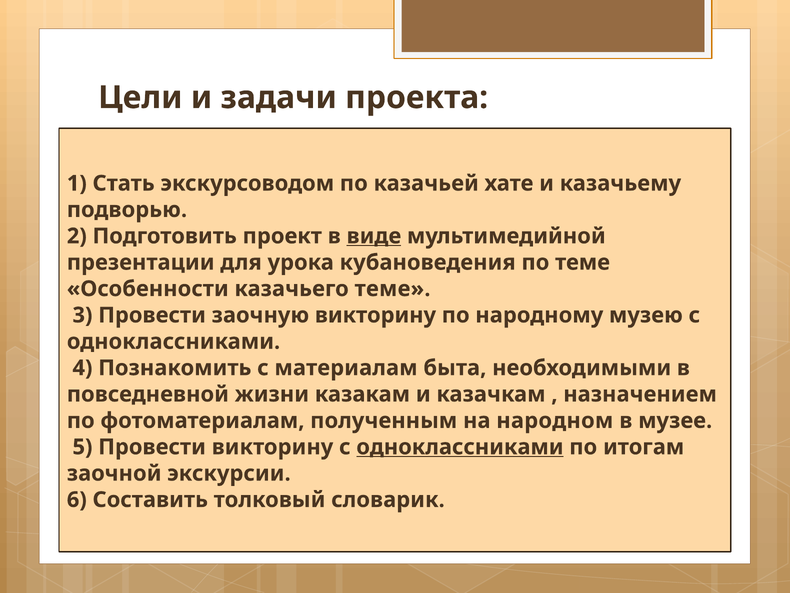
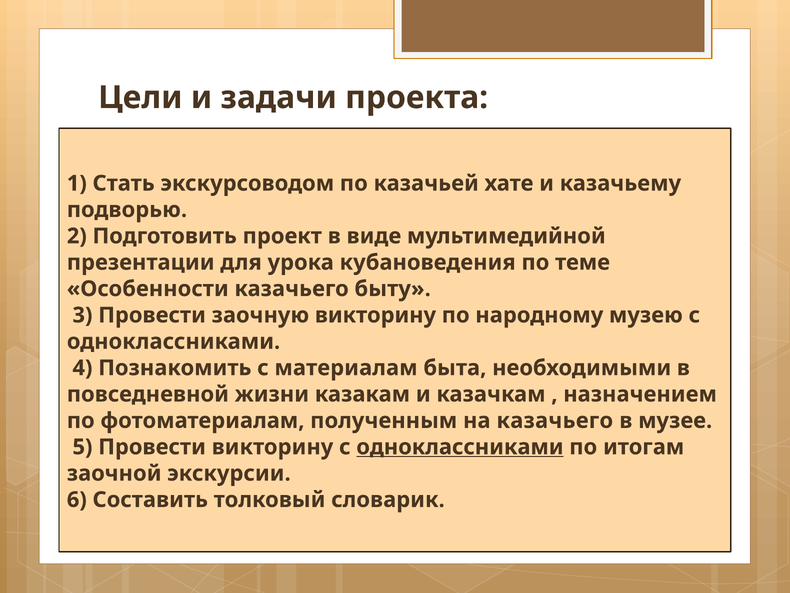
виде underline: present -> none (374, 236)
казачьего теме: теме -> быту (393, 289)
на народном: народном -> казачьего (555, 420)
